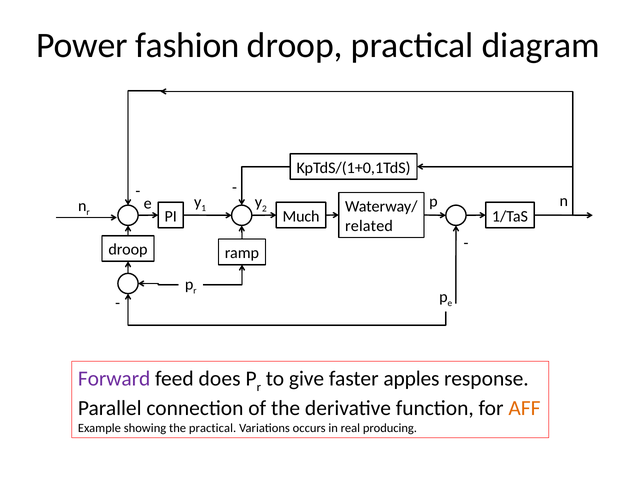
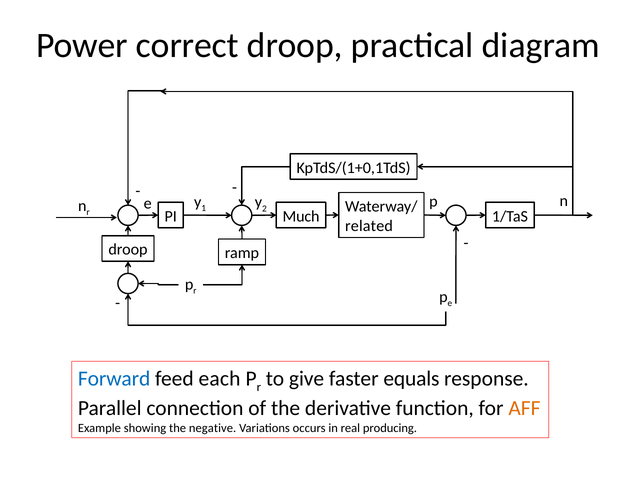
fashion: fashion -> correct (187, 45)
Forward colour: purple -> blue (114, 379)
does: does -> each (220, 379)
apples: apples -> equals (411, 379)
the practical: practical -> negative (213, 428)
